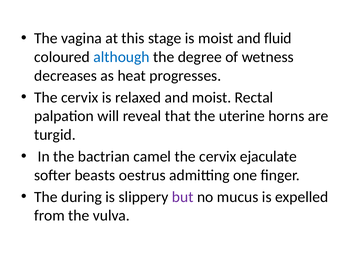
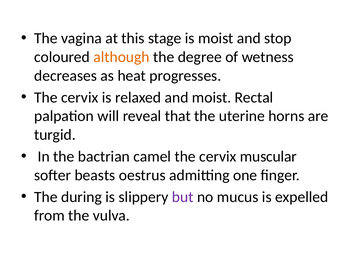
fluid: fluid -> stop (278, 38)
although colour: blue -> orange (121, 57)
ejaculate: ejaculate -> muscular (268, 157)
